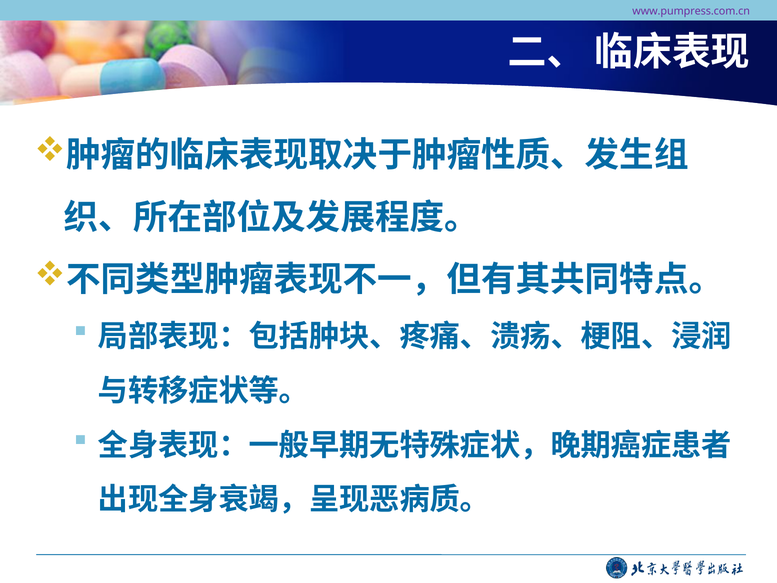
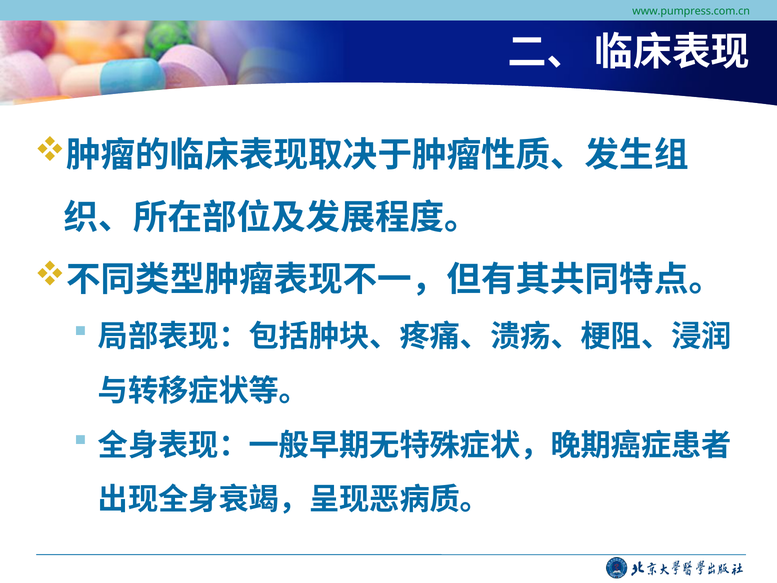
www.pumpress.com.cn colour: purple -> green (691, 11)
